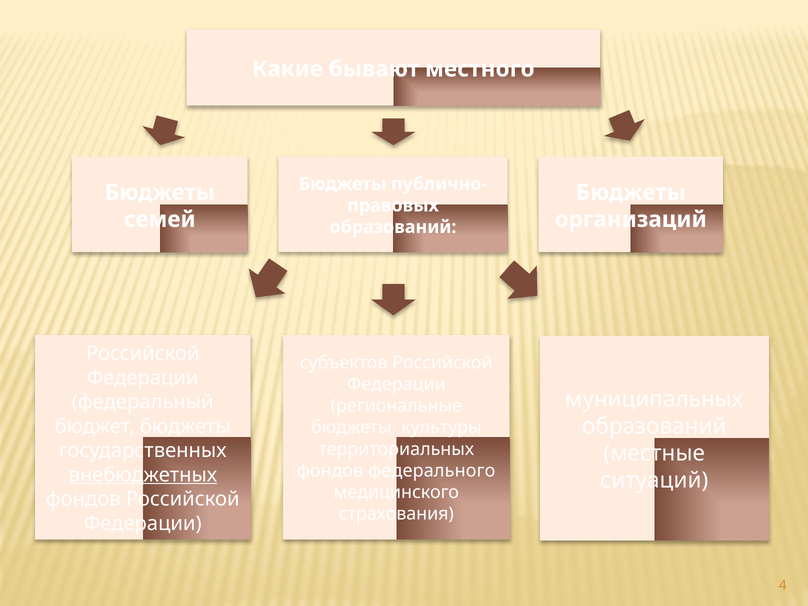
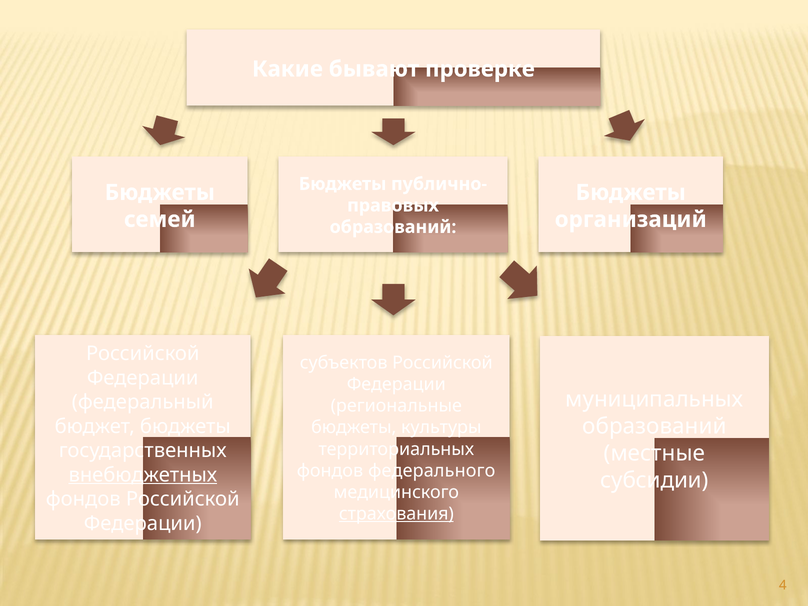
местного: местного -> проверке (480, 69)
ситуаций: ситуаций -> субсидии (654, 480)
страхования underline: none -> present (396, 514)
